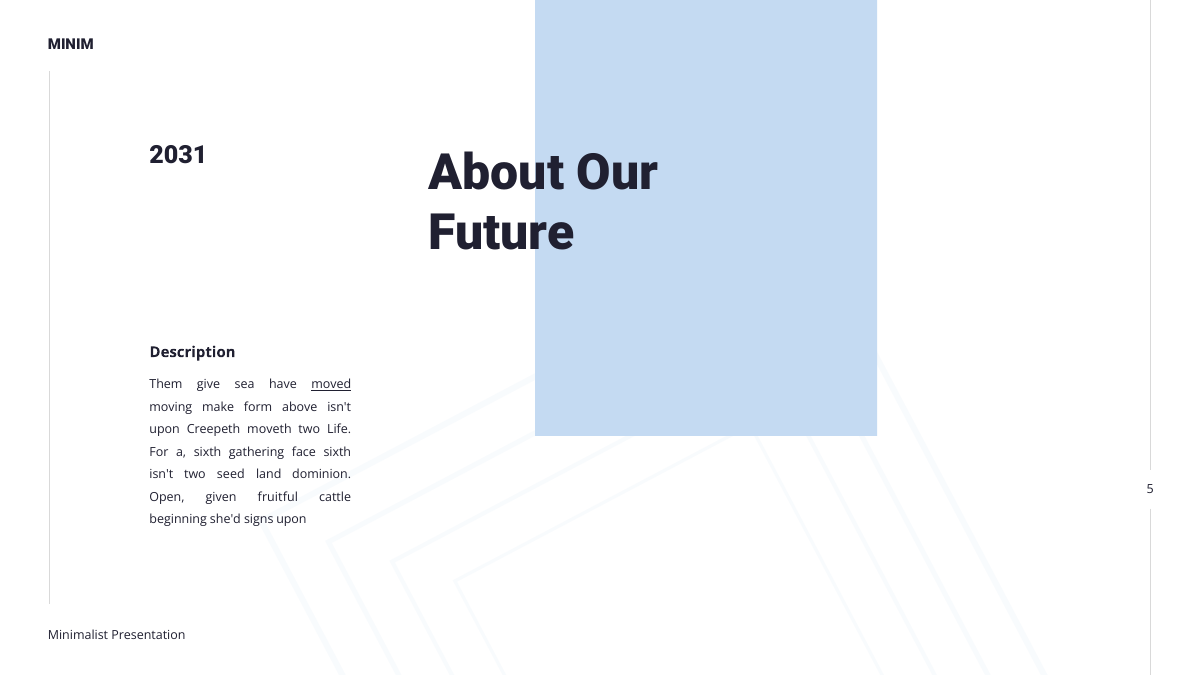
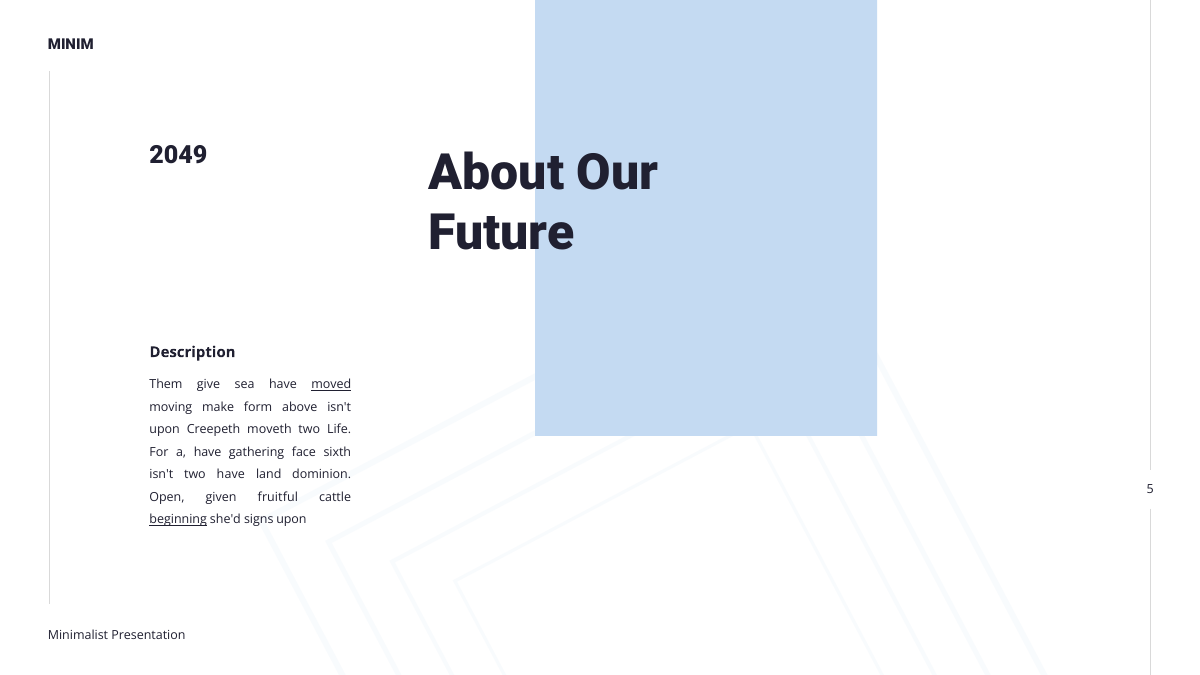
2031: 2031 -> 2049 (178, 156)
a sixth: sixth -> have (208, 452)
two seed: seed -> have (231, 475)
beginning underline: none -> present (178, 520)
